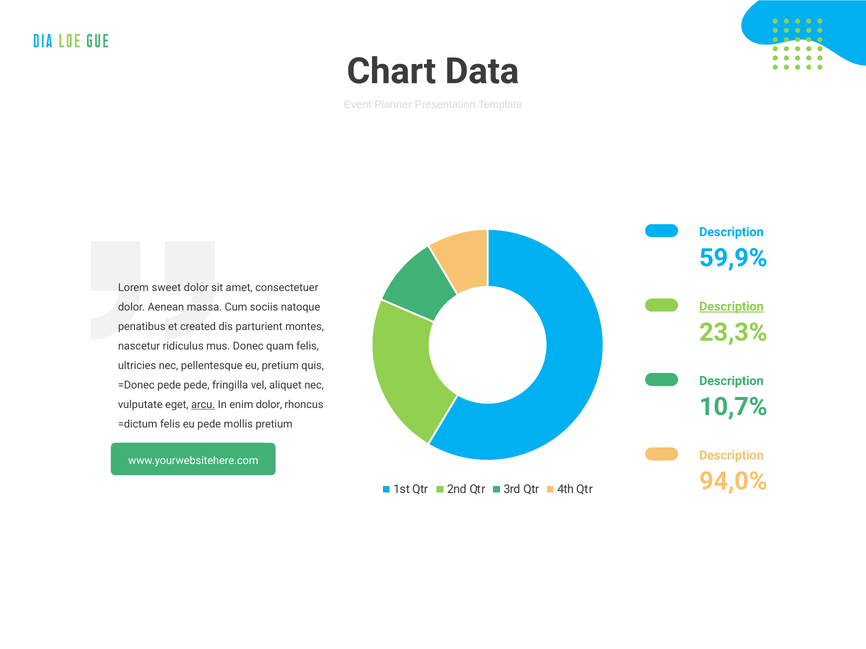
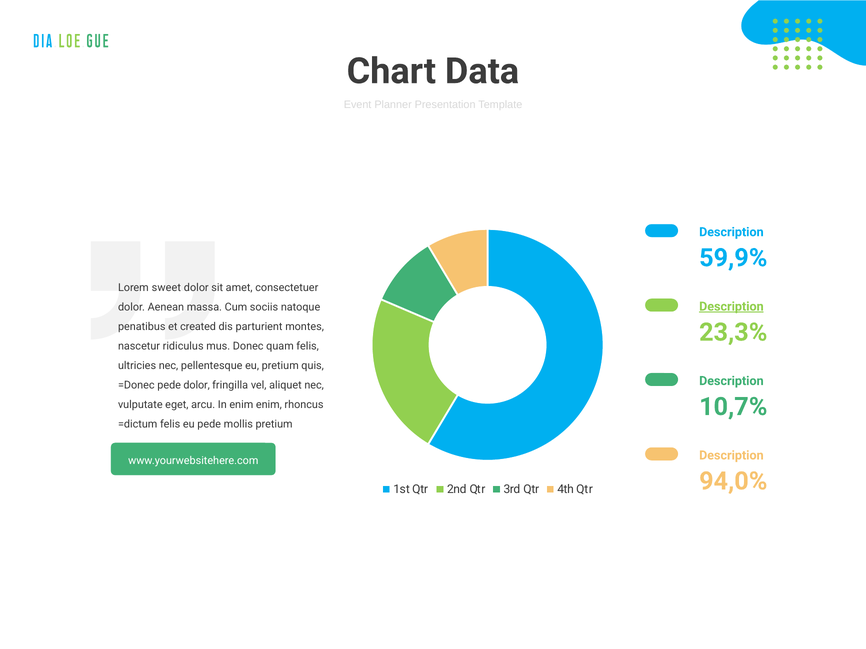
pede pede: pede -> dolor (197, 385)
arcu underline: present -> none (203, 405)
enim dolor: dolor -> enim (269, 405)
